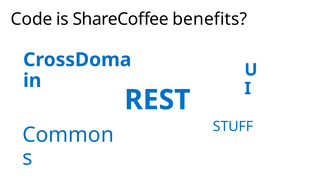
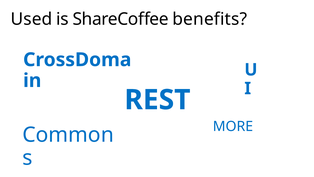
Code: Code -> Used (31, 19)
STUFF: STUFF -> MORE (233, 126)
